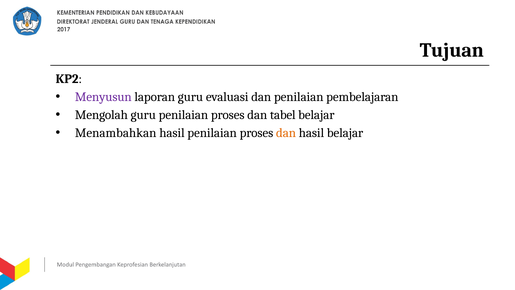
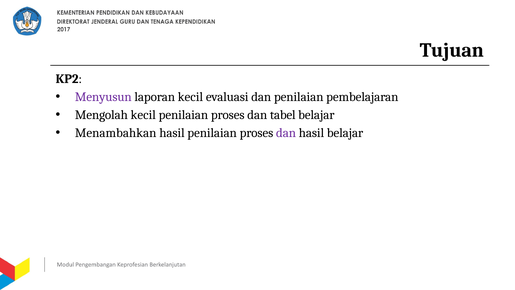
laporan guru: guru -> kecil (190, 97)
Mengolah guru: guru -> kecil (143, 115)
dan colour: orange -> purple (286, 133)
